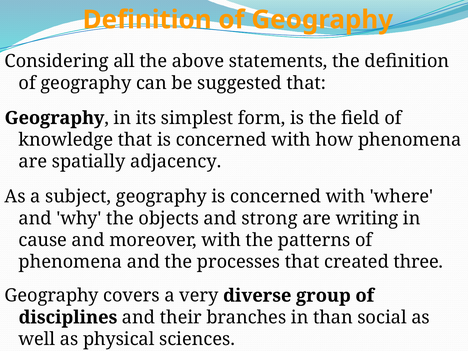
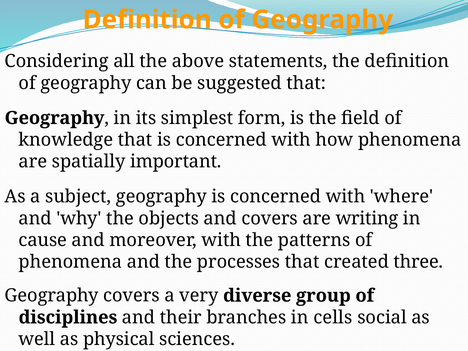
adjacency: adjacency -> important (176, 162)
and strong: strong -> covers (270, 218)
than: than -> cells (333, 317)
